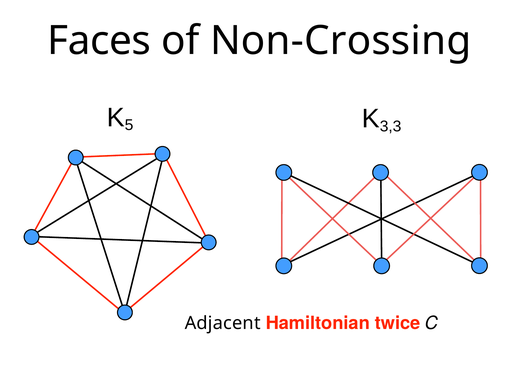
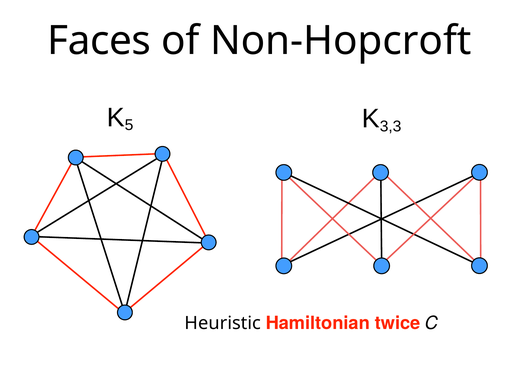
Non-Crossing: Non-Crossing -> Non-Hopcroft (341, 41)
Adjacent: Adjacent -> Heuristic (223, 323)
